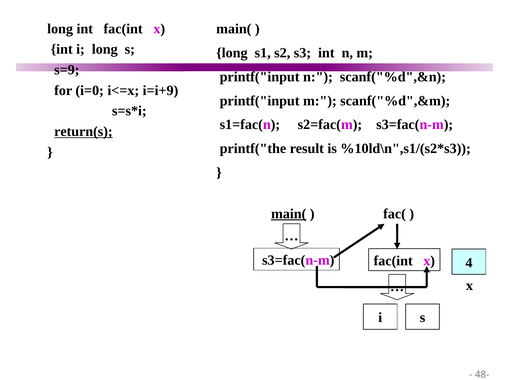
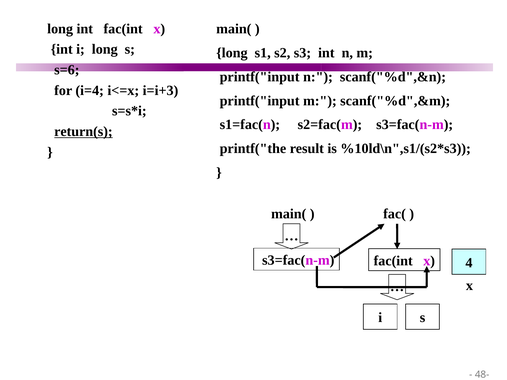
s=9: s=9 -> s=6 (67, 70)
i=0: i=0 -> i=4 (90, 90)
i=i+9: i=i+9 -> i=i+3 (160, 90)
main( underline: present -> none (289, 214)
